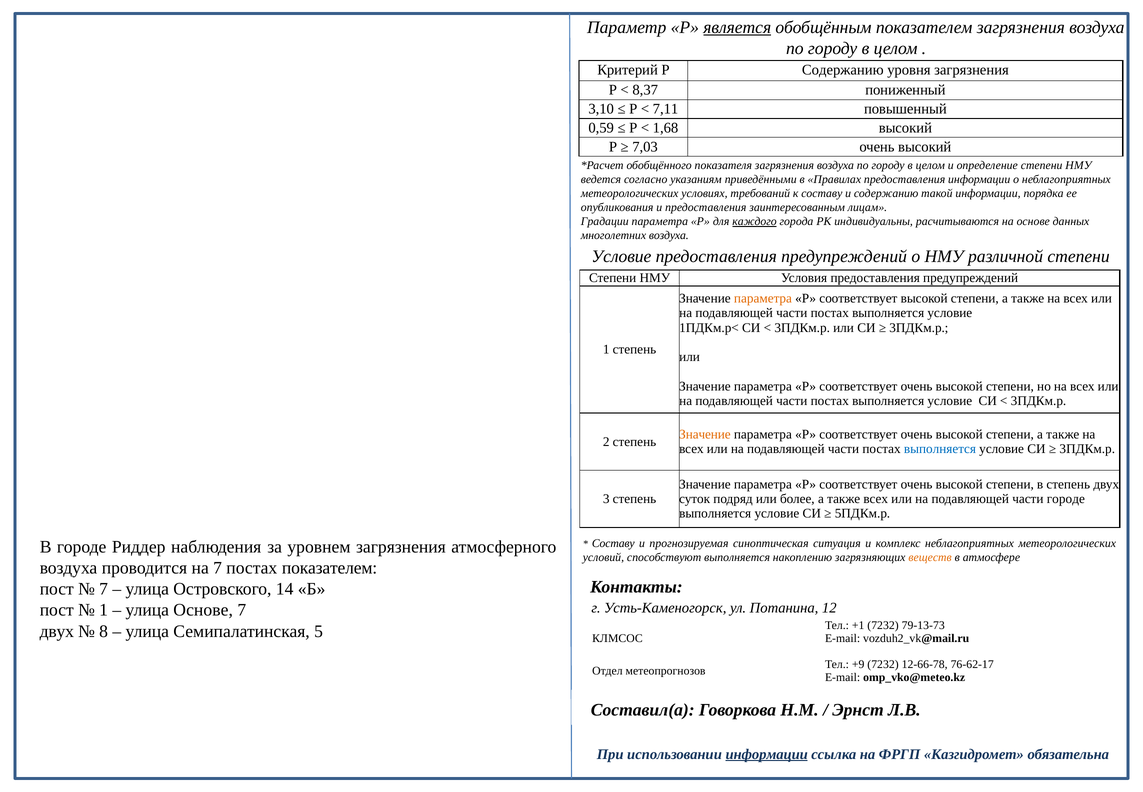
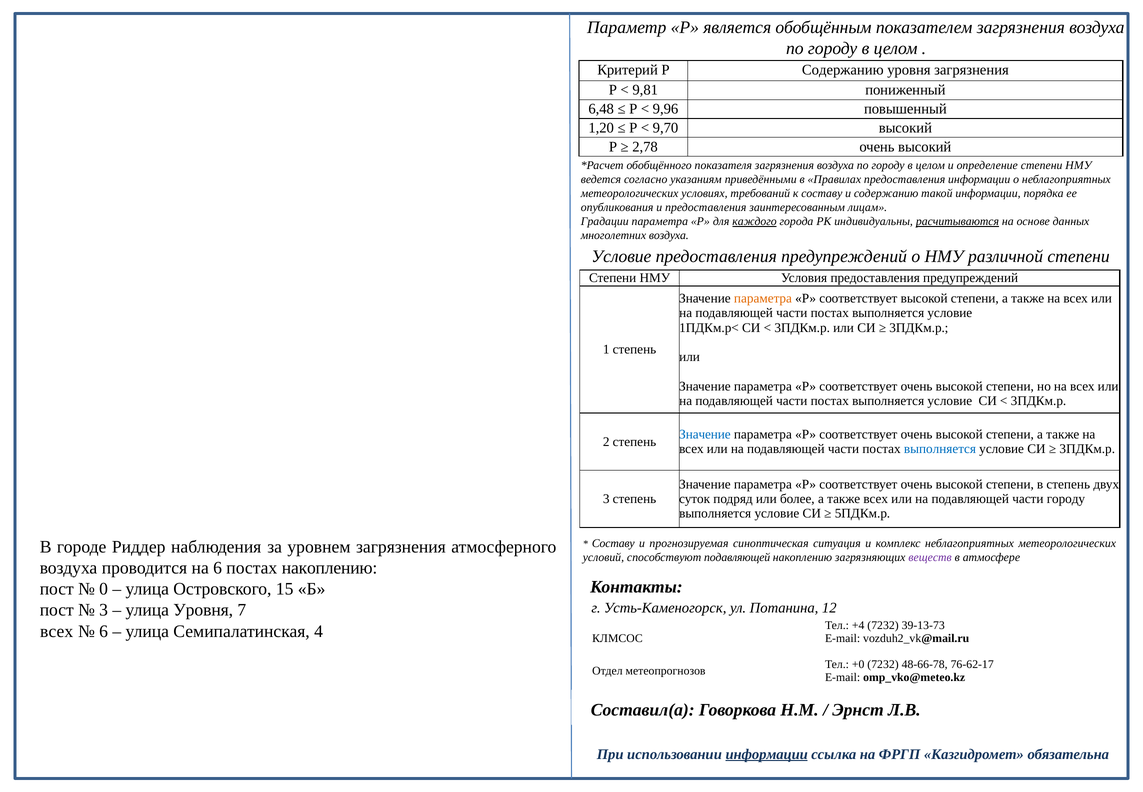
является underline: present -> none (737, 28)
8,37: 8,37 -> 9,81 (645, 90)
3,10: 3,10 -> 6,48 (601, 109)
7,11: 7,11 -> 9,96 (665, 109)
0,59: 0,59 -> 1,20 (601, 128)
1,68: 1,68 -> 9,70 (665, 128)
7,03: 7,03 -> 2,78 (645, 147)
расчитываются underline: none -> present (957, 221)
Значение colour: orange -> blue (705, 434)
части городе: городе -> городу (1066, 499)
способствуют выполняется: выполняется -> подавляющей (737, 557)
веществ colour: orange -> purple (930, 557)
на 7: 7 -> 6 (218, 567)
постах показателем: показателем -> накоплению (330, 567)
7: 7 -> 0 (104, 588)
14: 14 -> 15 (285, 588)
1: 1 -> 3 (104, 610)
улица Основе: Основе -> Уровня (203, 610)
+1: +1 -> +4 (858, 625)
79-13-73: 79-13-73 -> 39-13-73 (923, 625)
двух: двух -> всех (57, 631)
8: 8 -> 6 (104, 631)
5: 5 -> 4 (319, 631)
+9: +9 -> +0 (858, 664)
12-66-78: 12-66-78 -> 48-66-78 (925, 664)
